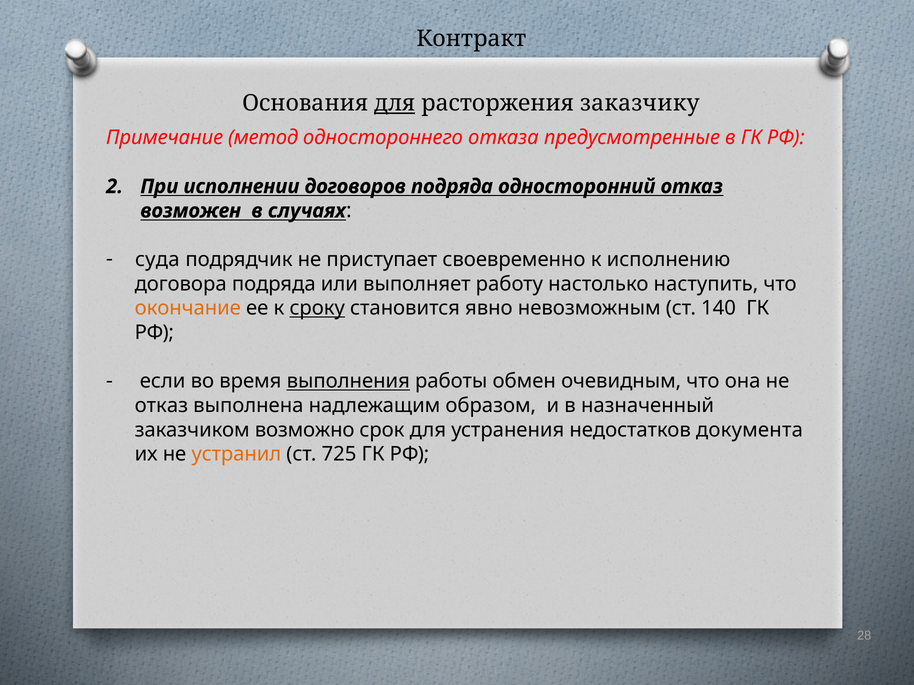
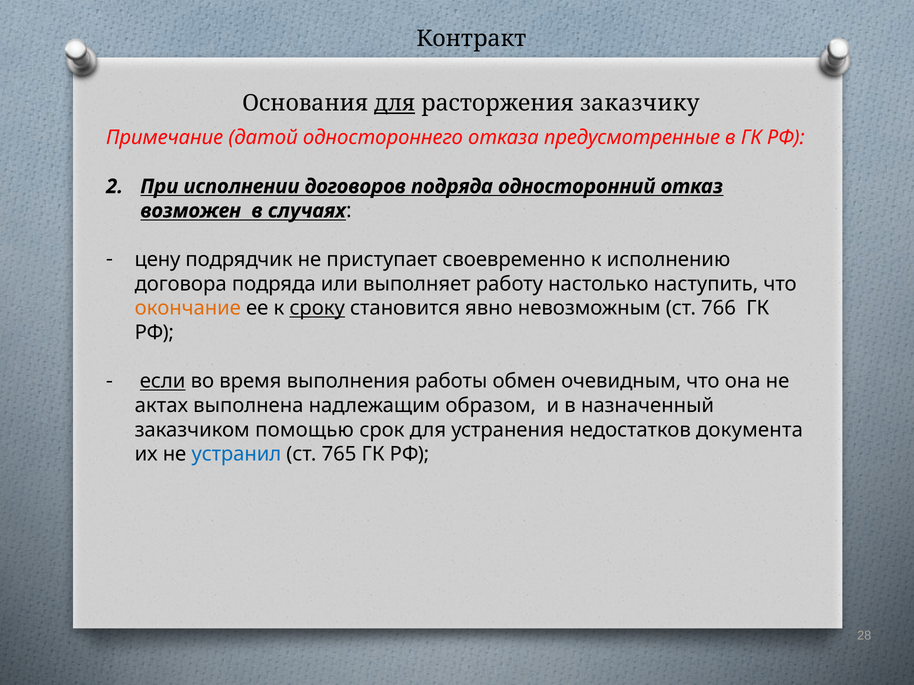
метод: метод -> датой (263, 138)
суда: суда -> цену (157, 260)
140: 140 -> 766 (718, 308)
если underline: none -> present (163, 381)
выполнения underline: present -> none (348, 381)
отказ: отказ -> актах (161, 406)
возможно: возможно -> помощью (304, 430)
устранил colour: orange -> blue (236, 455)
725: 725 -> 765 (339, 455)
